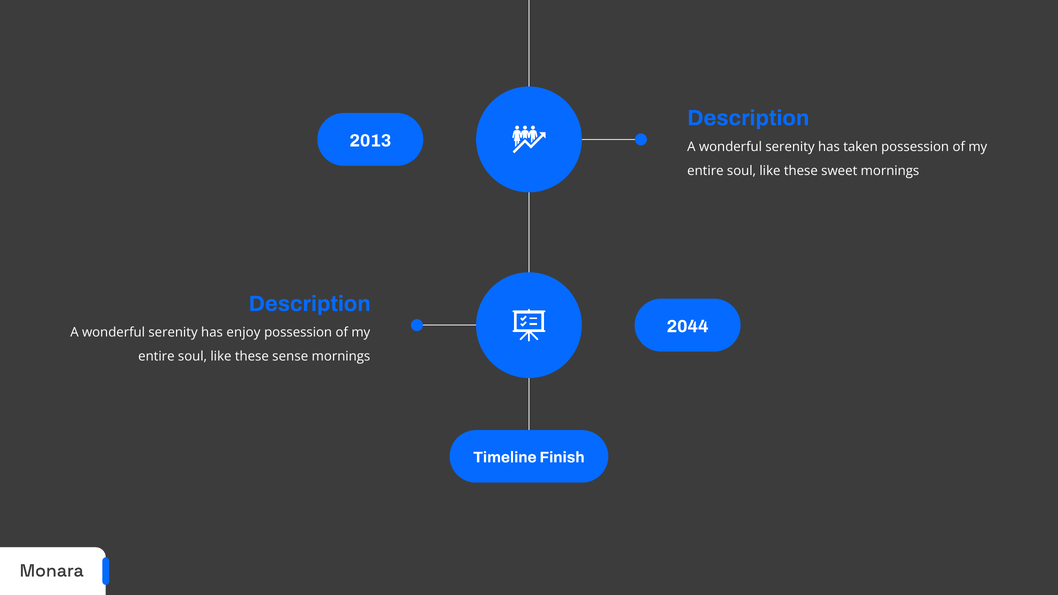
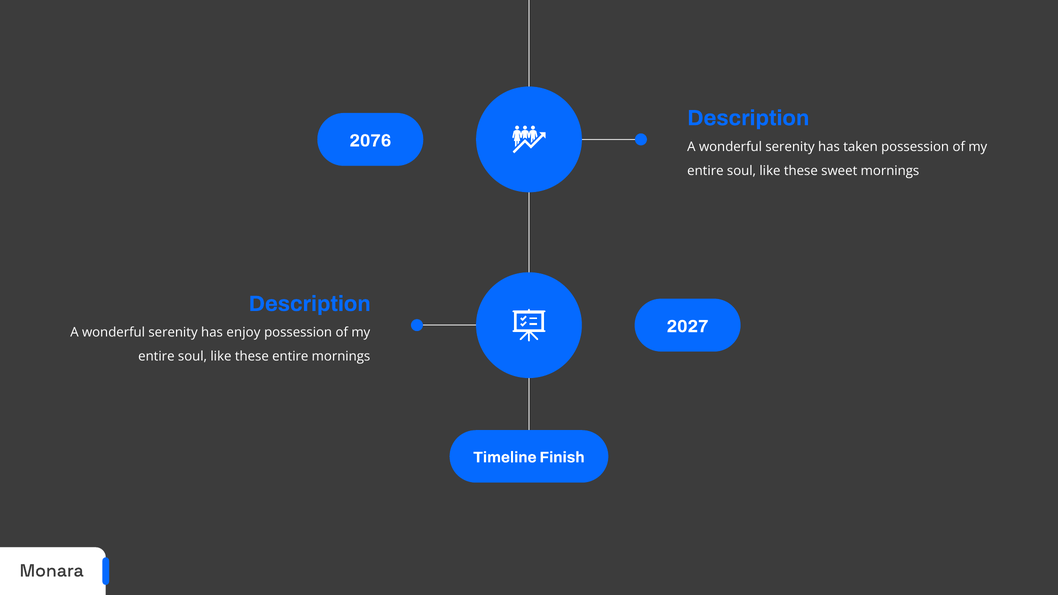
2013: 2013 -> 2076 (370, 141)
2044: 2044 -> 2027 (688, 326)
these sense: sense -> entire (290, 356)
